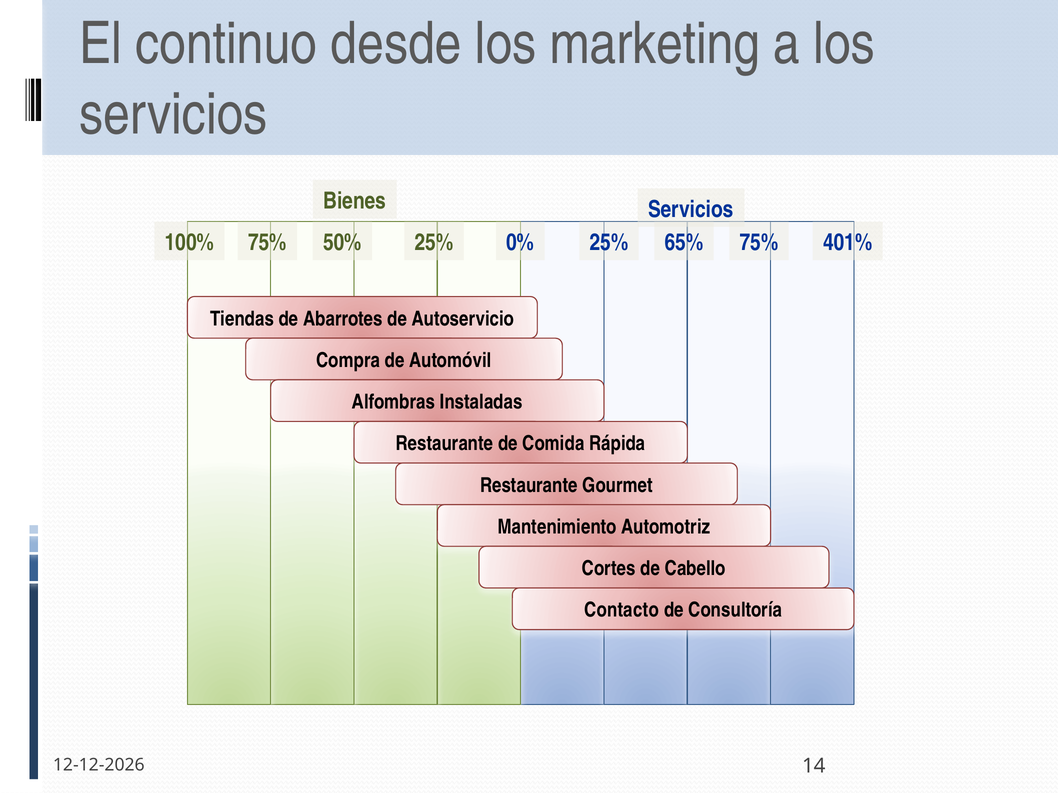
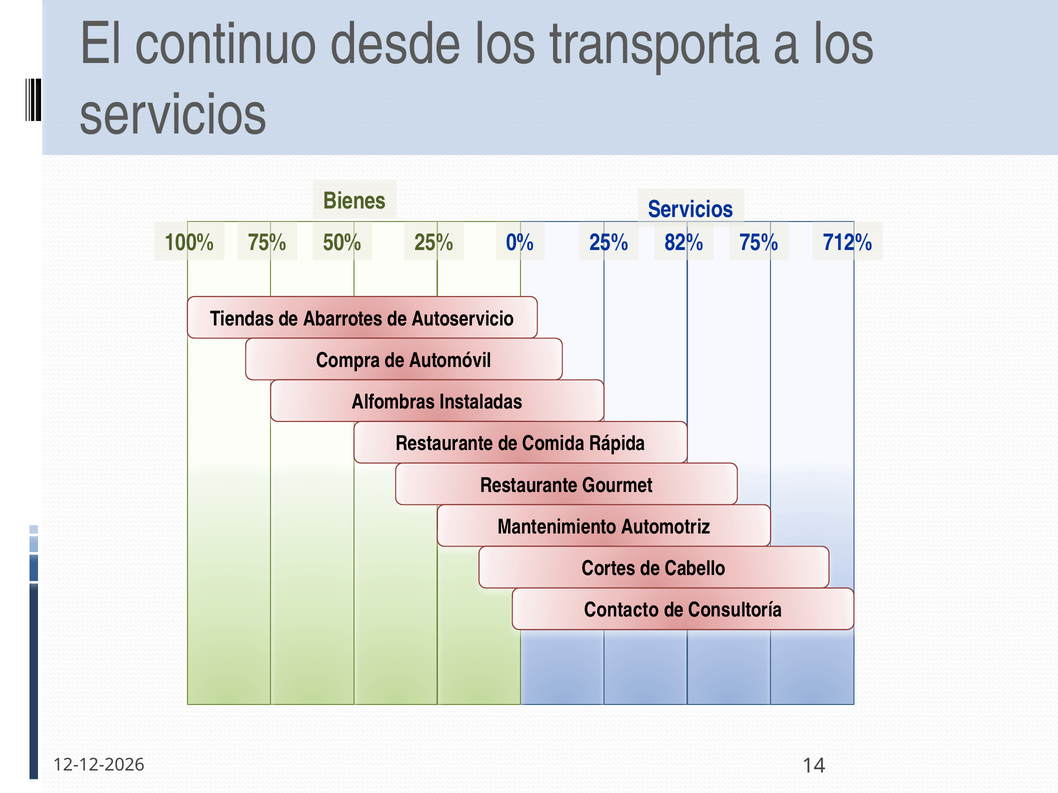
marketing: marketing -> transporta (655, 44)
65%: 65% -> 82% (684, 243)
401%: 401% -> 712% (848, 243)
